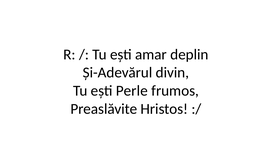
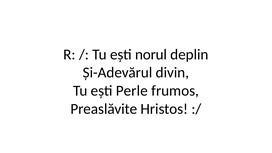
amar: amar -> norul (151, 54)
